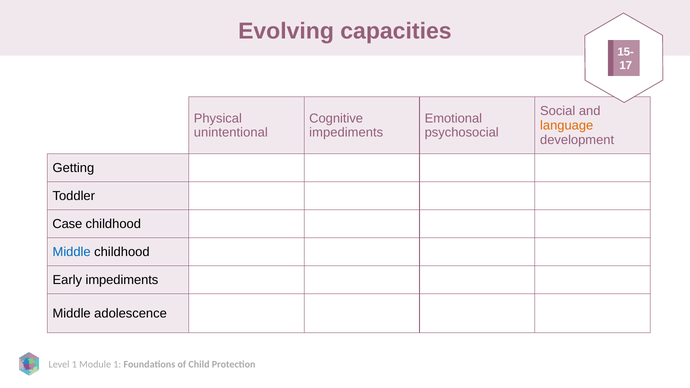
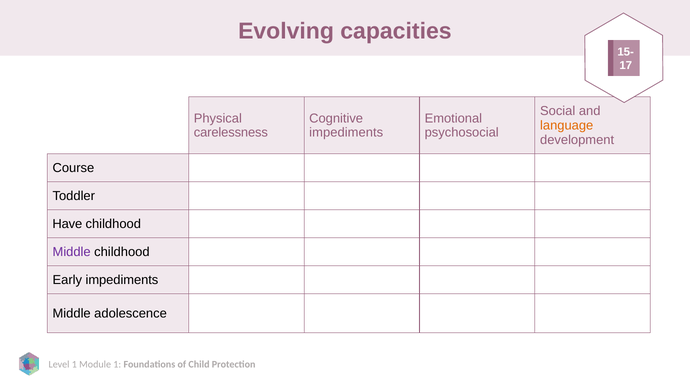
unintentional: unintentional -> carelessness (231, 133)
Getting: Getting -> Course (73, 168)
Case: Case -> Have (67, 224)
Middle colour: blue -> purple (72, 252)
